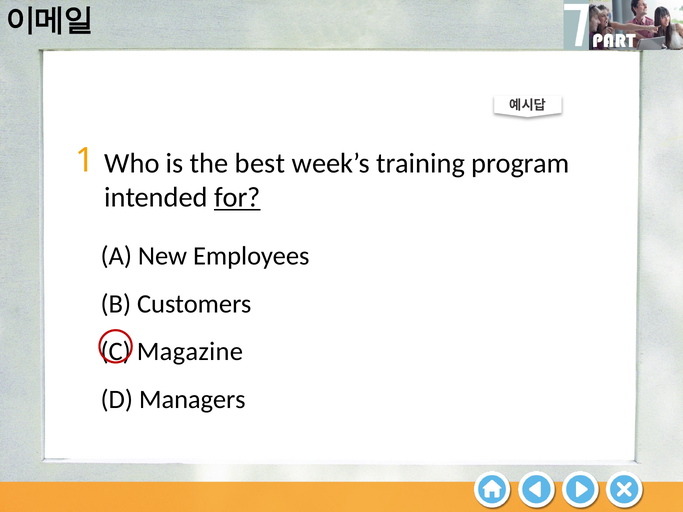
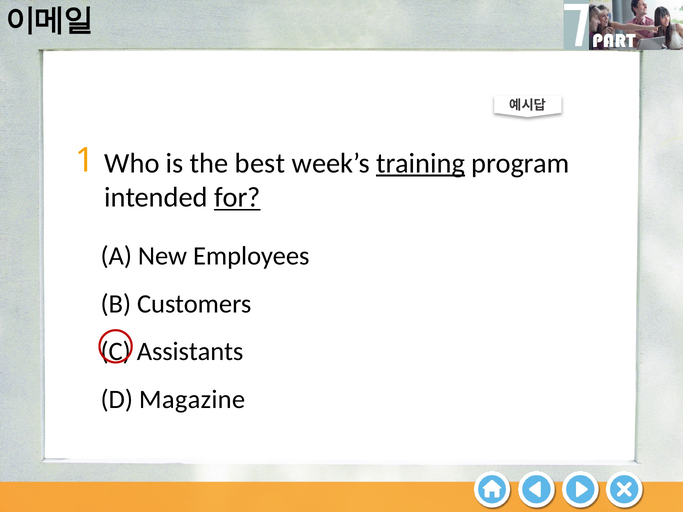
training underline: none -> present (421, 163)
Magazine: Magazine -> Assistants (190, 352)
Managers: Managers -> Magazine (192, 400)
